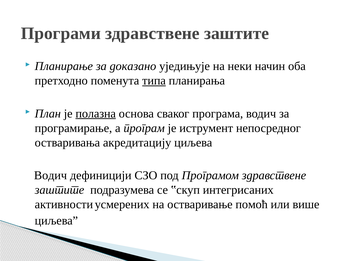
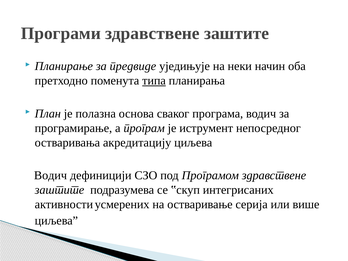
доказано: доказано -> предвиде (133, 66)
полазна underline: present -> none (96, 114)
помоћ: помоћ -> серија (252, 204)
